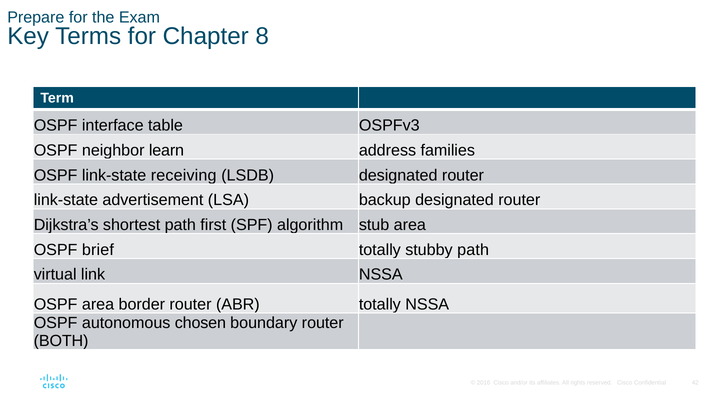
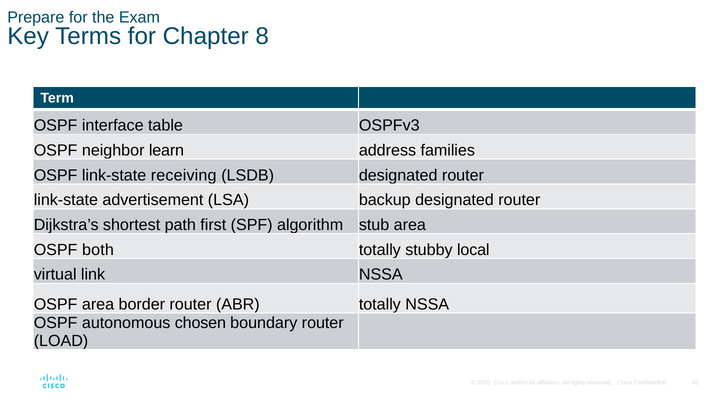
brief: brief -> both (98, 250)
stubby path: path -> local (473, 250)
BOTH: BOTH -> LOAD (61, 341)
